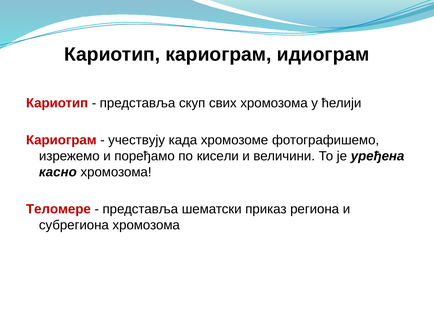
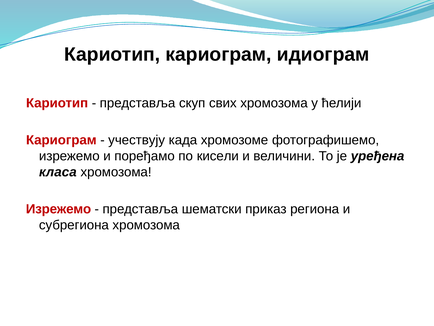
касно: касно -> класа (58, 172)
Теломере: Теломере -> Изрежемо (59, 209)
